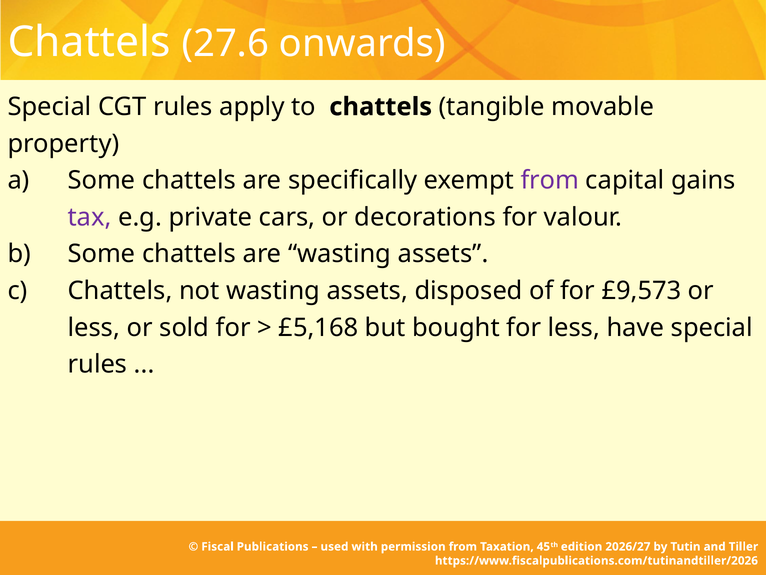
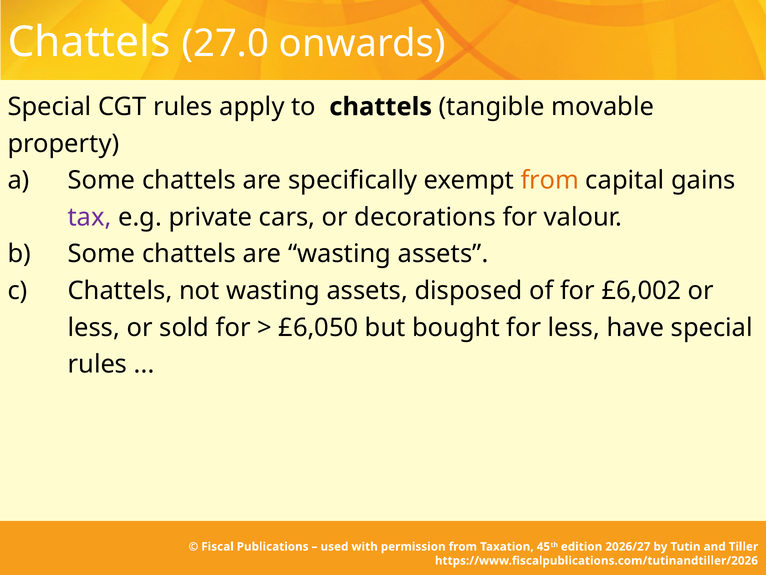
27.6: 27.6 -> 27.0 (225, 44)
from colour: purple -> orange (550, 180)
£9,573: £9,573 -> £6,002 (641, 291)
£5,168: £5,168 -> £6,050 (318, 327)
